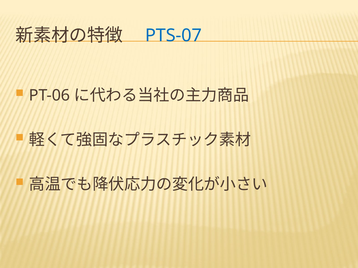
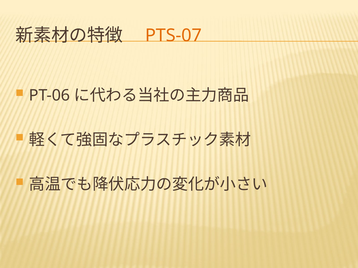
PTS-07 colour: blue -> orange (173, 36)
